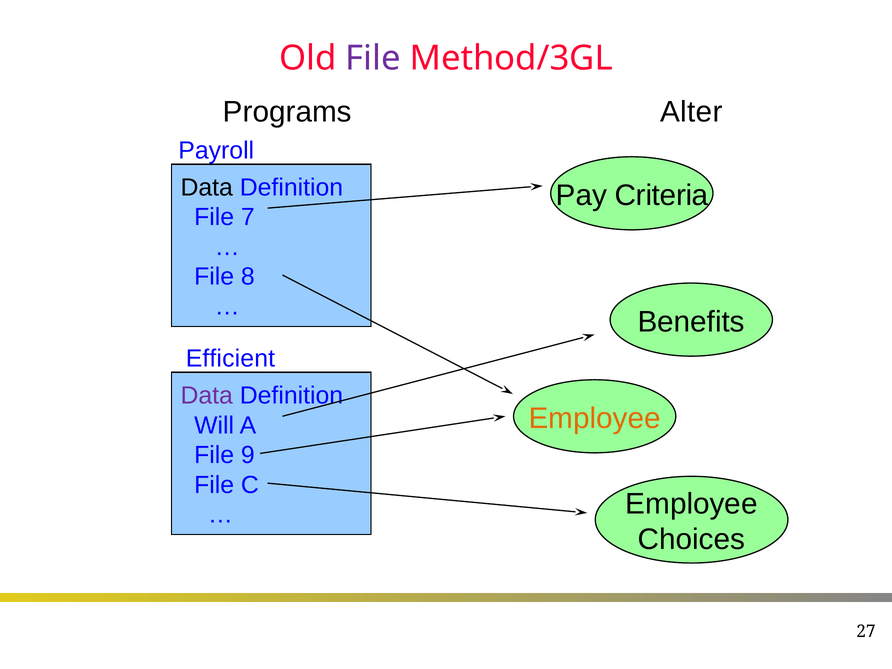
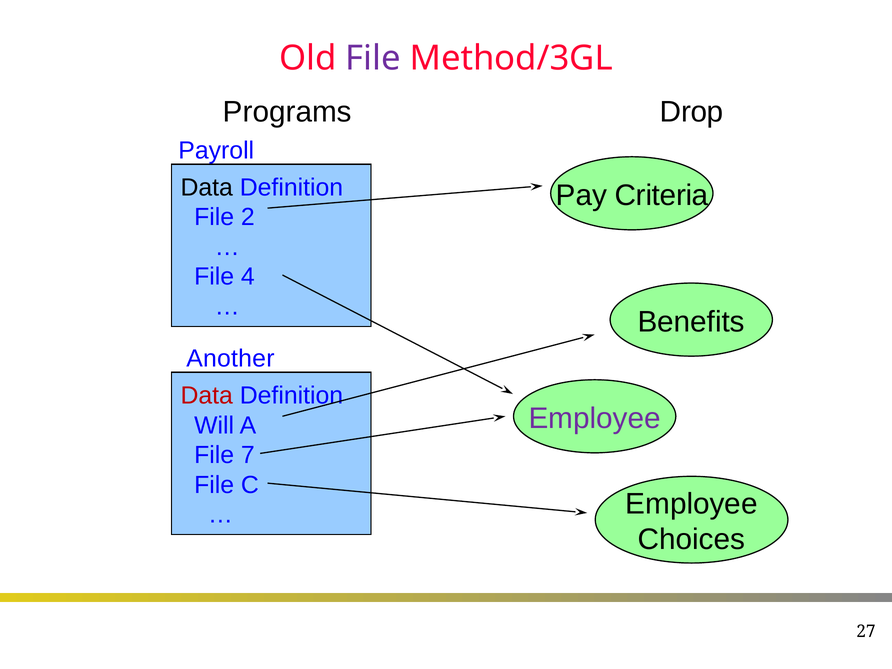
Alter: Alter -> Drop (692, 112)
7: 7 -> 2 (248, 217)
8: 8 -> 4 (248, 277)
Efficient: Efficient -> Another (230, 359)
Data colour: purple -> red (207, 396)
Employee colour: orange -> purple (595, 418)
9: 9 -> 7 (248, 455)
